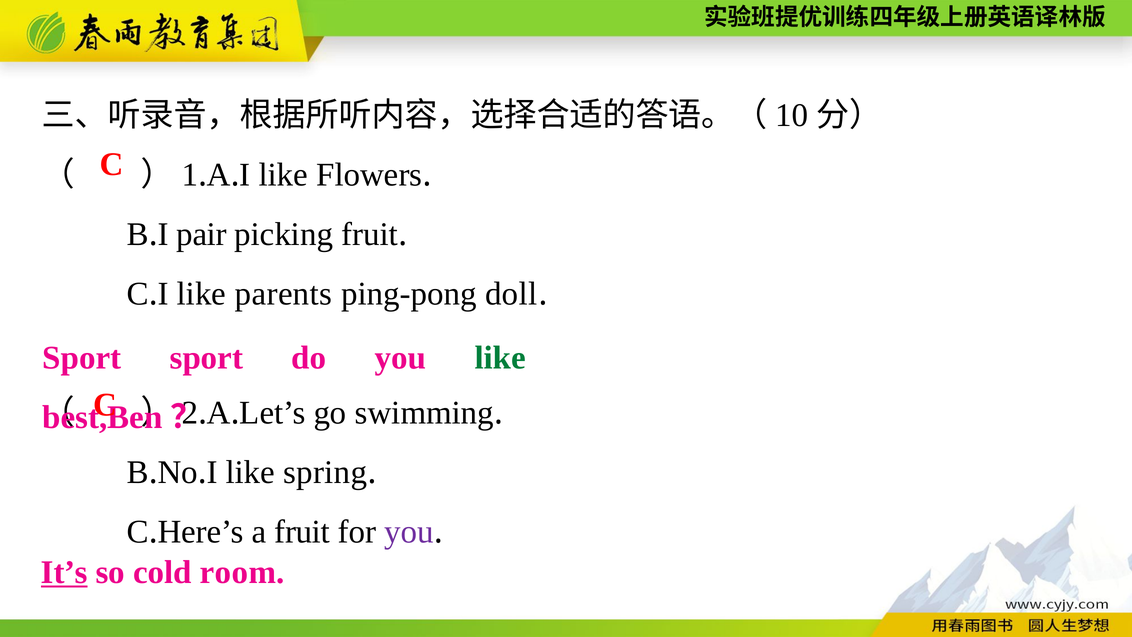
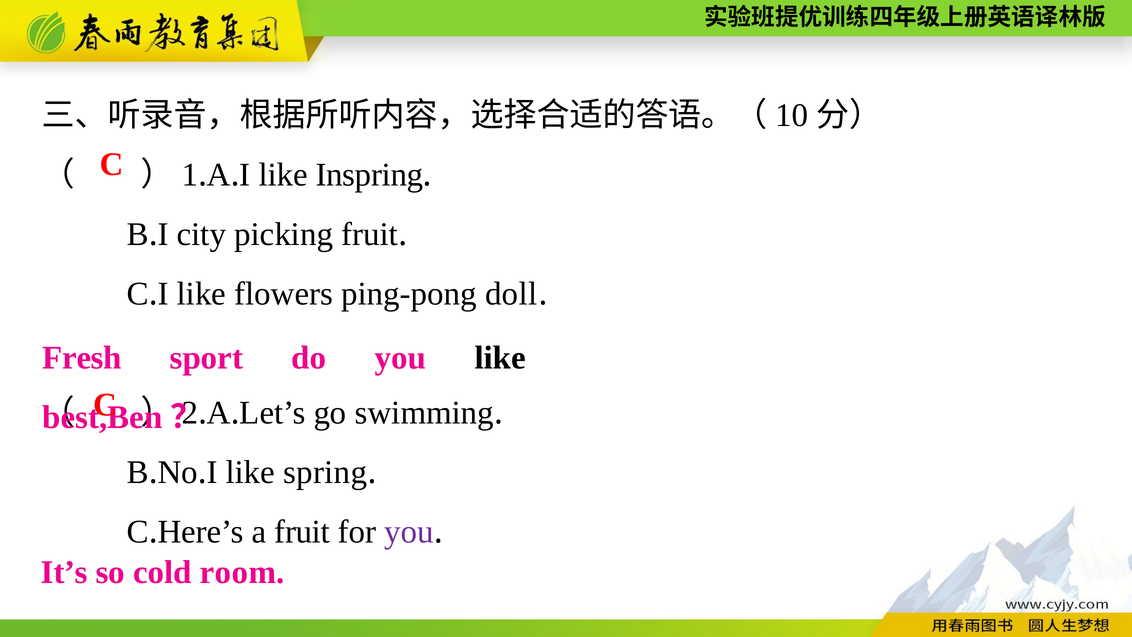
Flowers: Flowers -> Inspring (369, 175)
pair: pair -> city (201, 234)
parents: parents -> flowers (284, 294)
Sport: Sport -> Fresh (82, 358)
like colour: green -> black (500, 358)
It’s underline: present -> none (64, 572)
